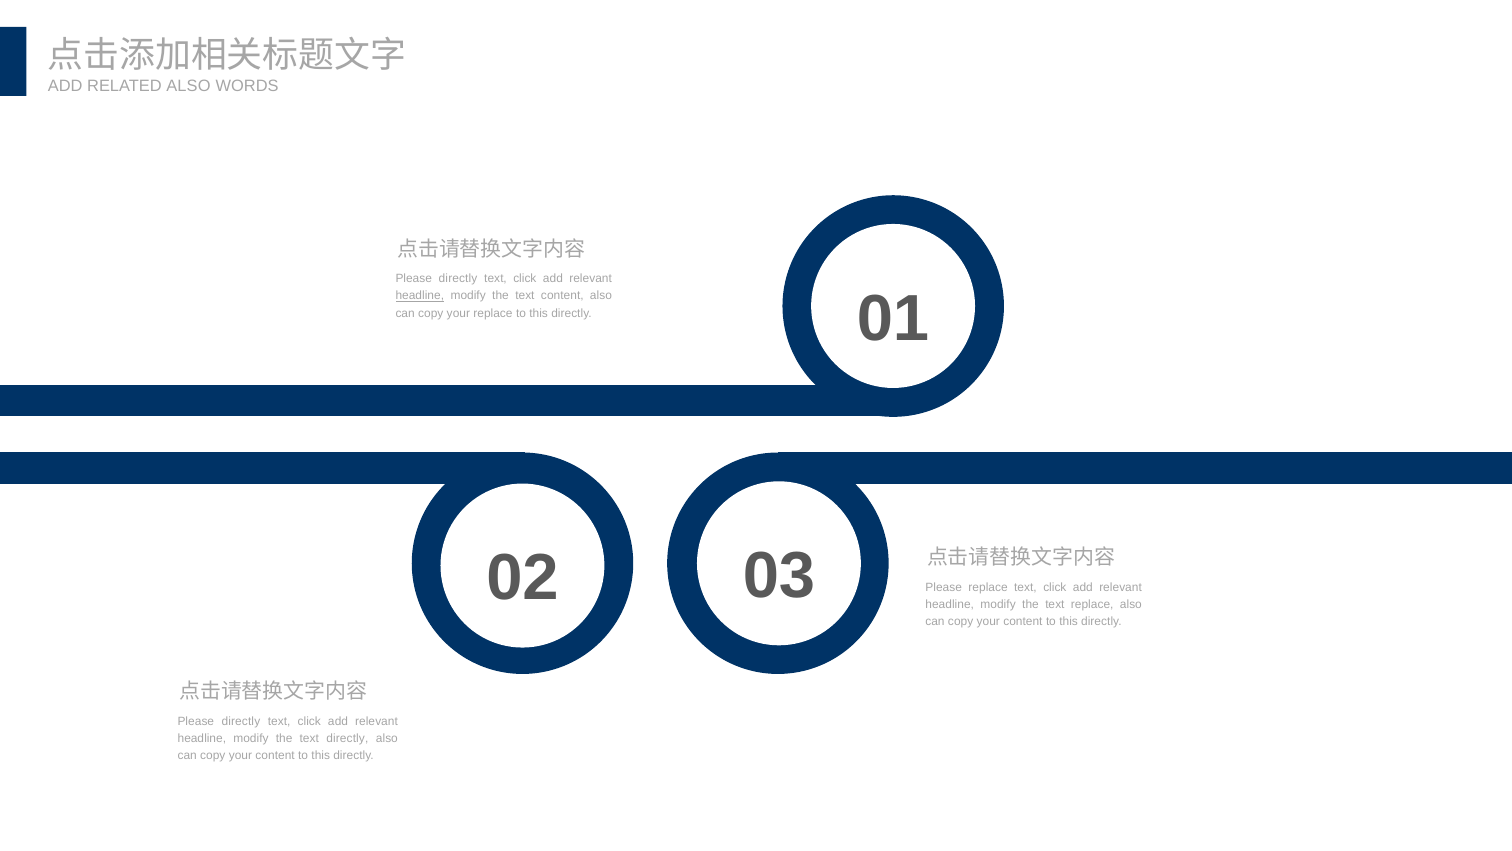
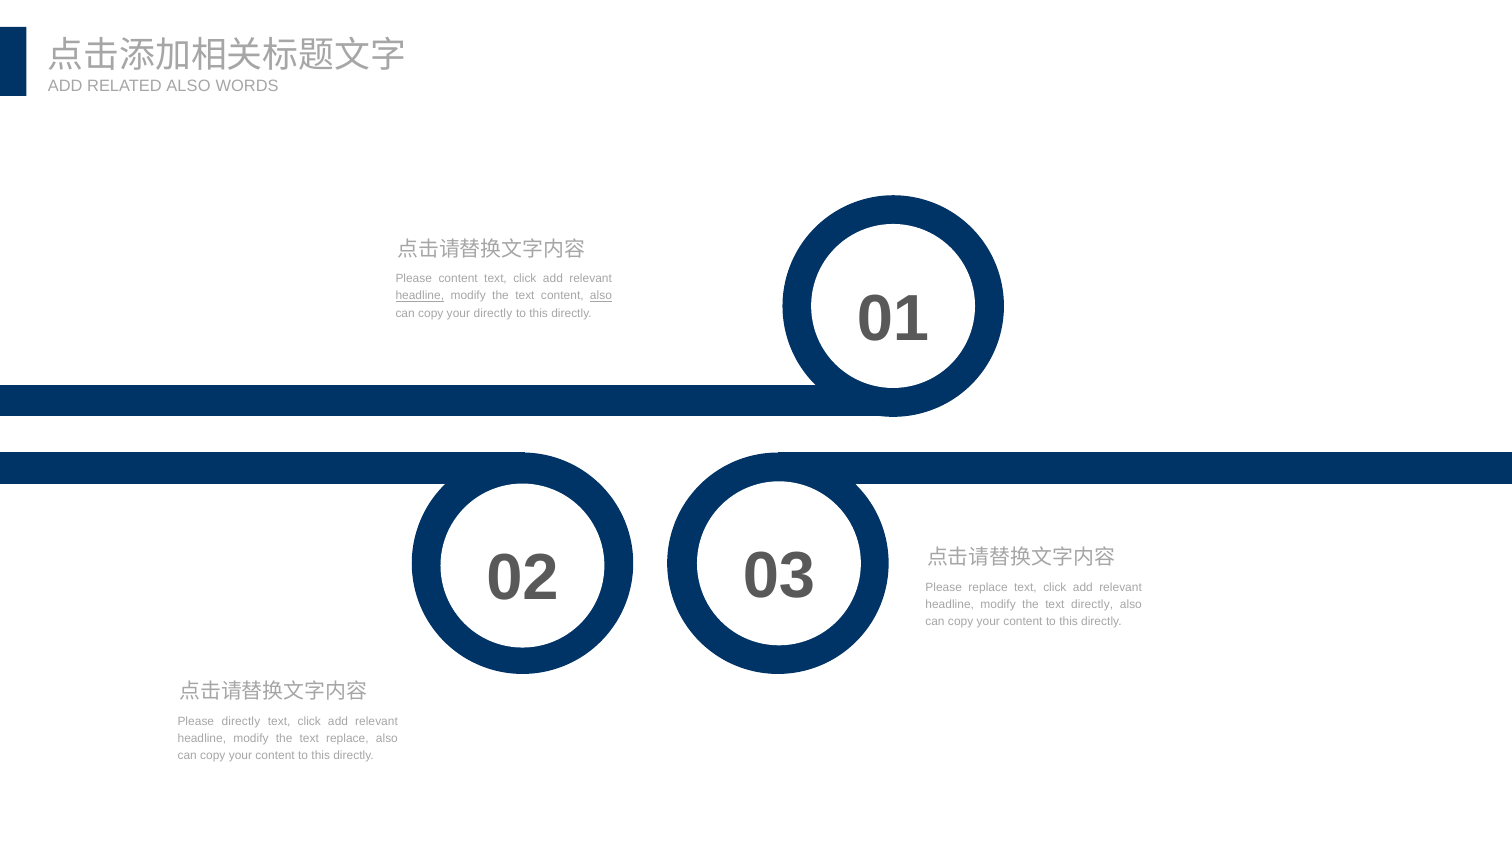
directly: directly -> content (458, 279)
also underline: none -> present (601, 296)
your replace: replace -> directly (493, 313)
text replace: replace -> directly (1092, 604)
text directly: directly -> replace (347, 738)
